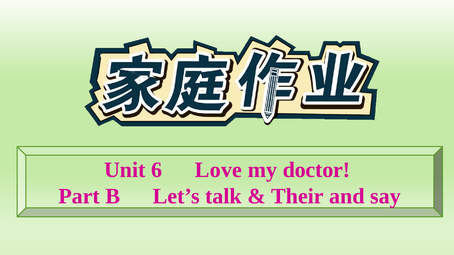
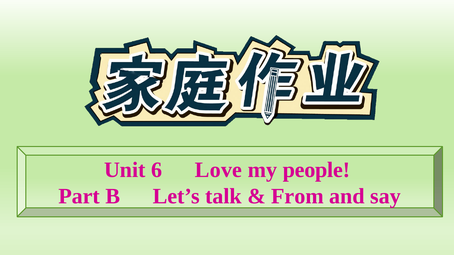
doctor: doctor -> people (316, 170)
Their: Their -> From (297, 197)
